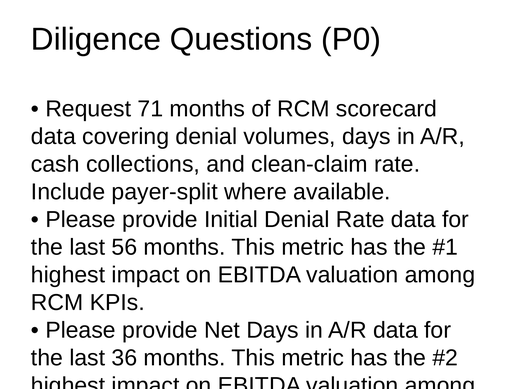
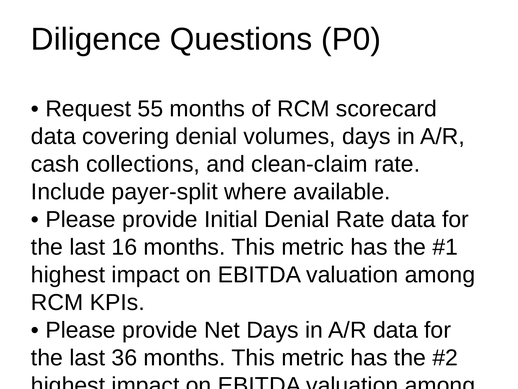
71: 71 -> 55 (150, 109)
56: 56 -> 16 (124, 247)
